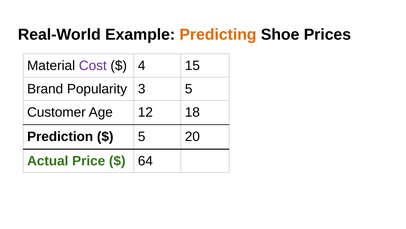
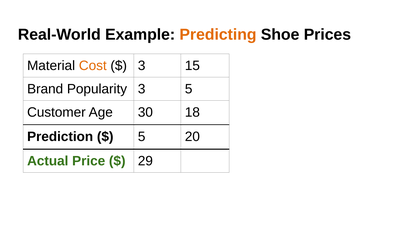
Cost colour: purple -> orange (93, 66)
4: 4 -> 3 (142, 66)
12: 12 -> 30 (145, 112)
64: 64 -> 29 (145, 161)
